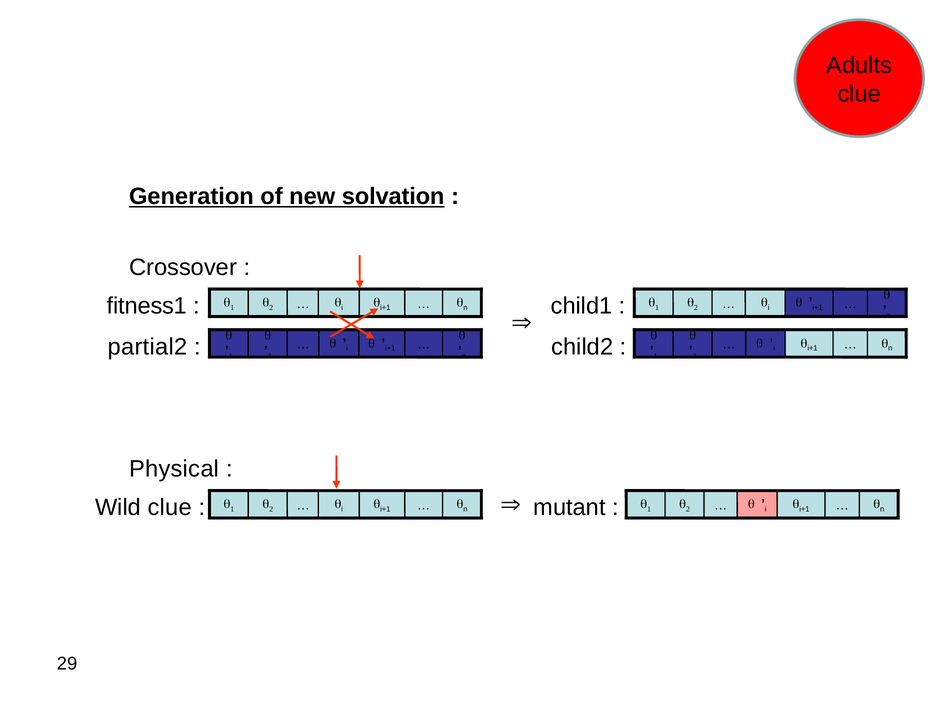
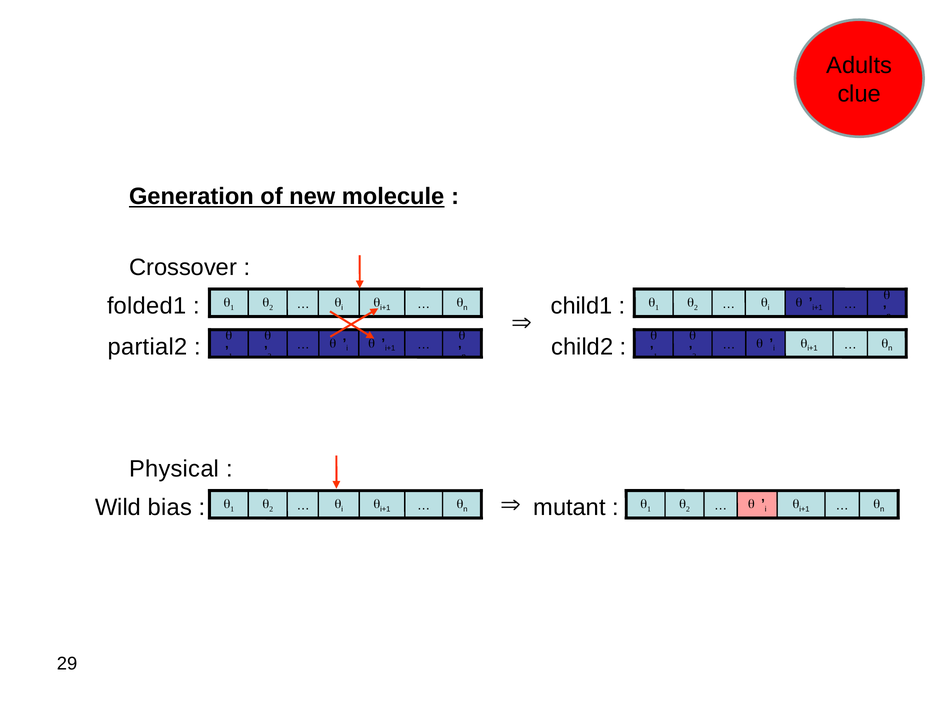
solvation: solvation -> molecule (393, 196)
fitness1: fitness1 -> folded1 (147, 306)
Wild clue: clue -> bias (170, 507)
